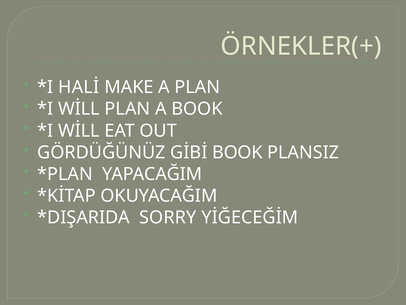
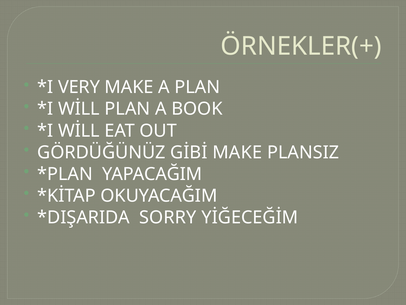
HALİ: HALİ -> VERY (79, 87)
GİBİ BOOK: BOOK -> MAKE (237, 152)
